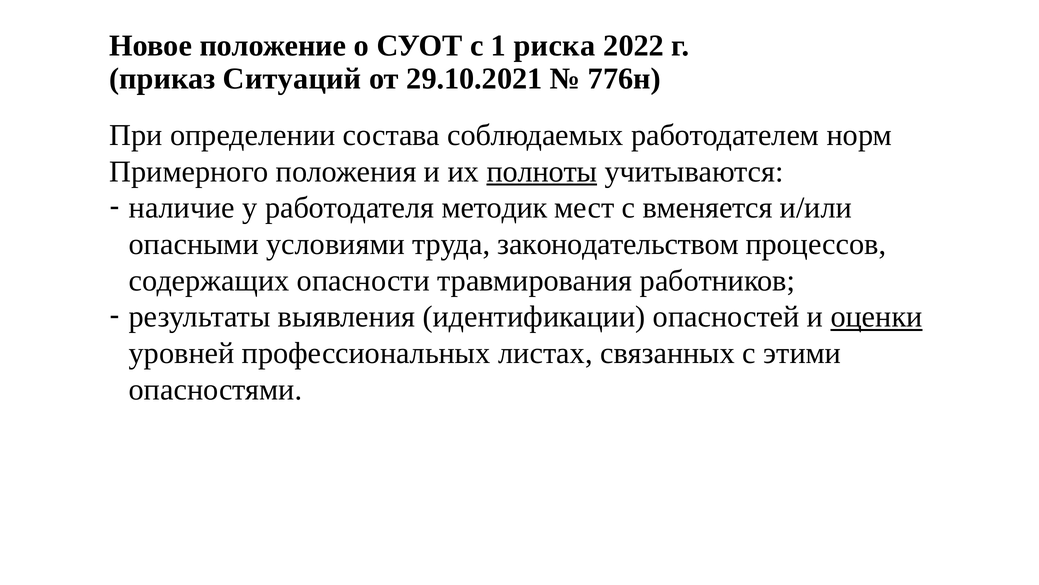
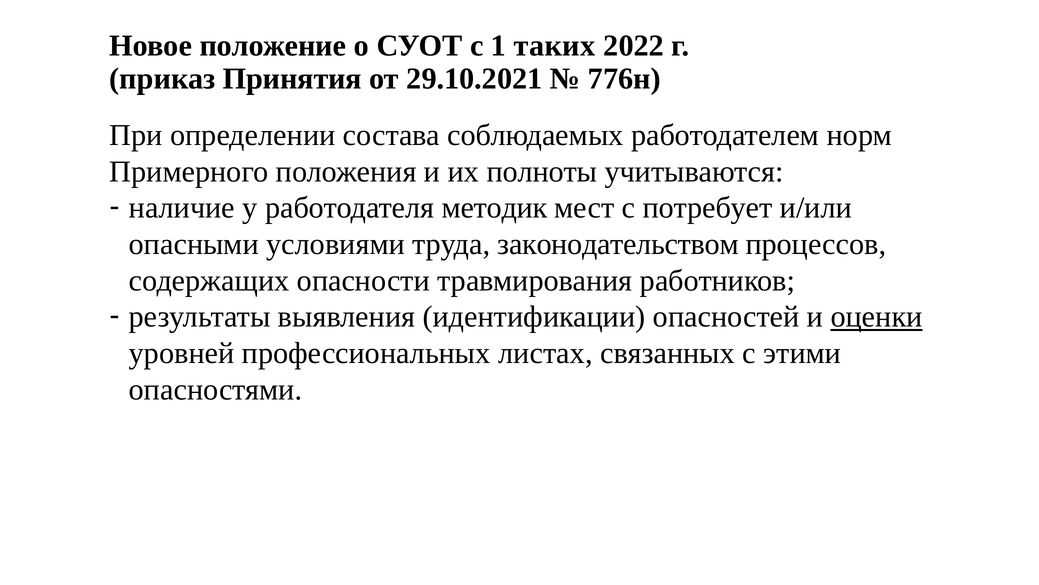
риска: риска -> таких (555, 46)
Ситуаций: Ситуаций -> Принятия (292, 79)
полноты underline: present -> none (542, 171)
вменяется: вменяется -> потребует (708, 208)
